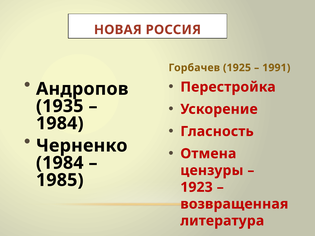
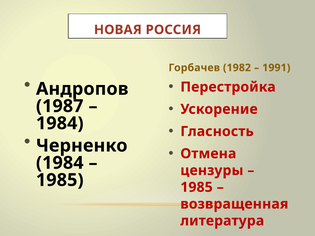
1925: 1925 -> 1982 (237, 68)
1935: 1935 -> 1987 (60, 106)
1923: 1923 -> 1985 (197, 187)
